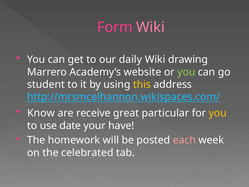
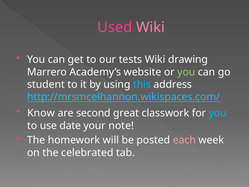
Form: Form -> Used (115, 27)
daily: daily -> tests (130, 59)
this colour: yellow -> light blue (142, 84)
receive: receive -> second (93, 113)
particular: particular -> classwork (165, 113)
you colour: yellow -> light blue (218, 113)
have: have -> note (121, 125)
